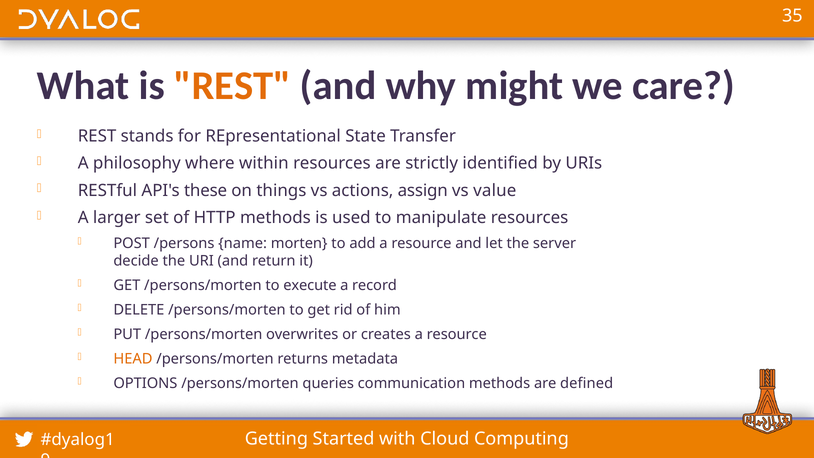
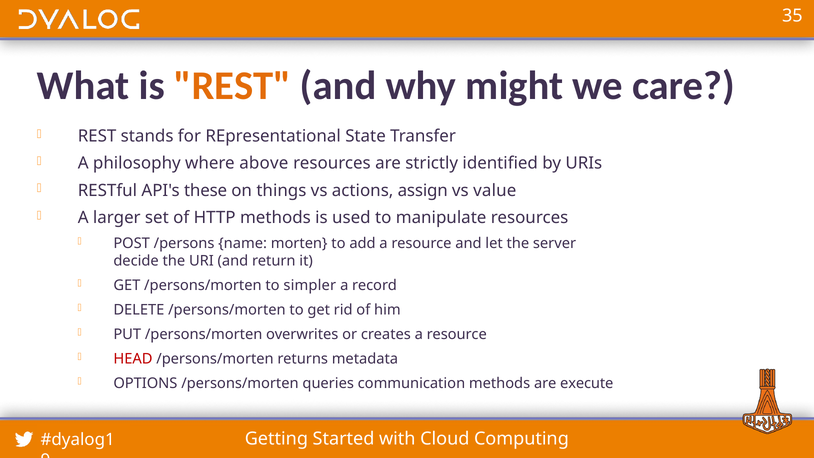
within: within -> above (264, 163)
execute: execute -> simpler (310, 285)
HEAD colour: orange -> red (133, 359)
defined: defined -> execute (587, 383)
